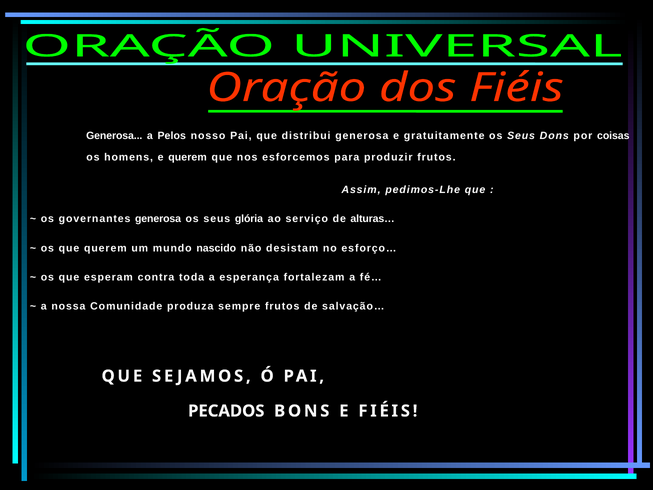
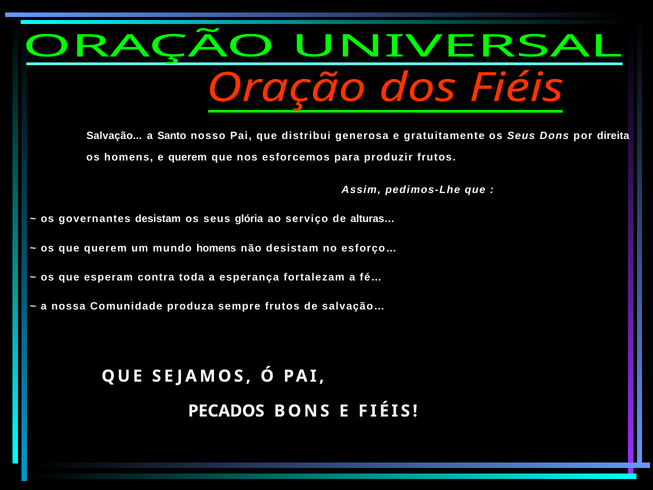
Generosa: Generosa -> Salvação (114, 135)
Pelos: Pelos -> Santo (172, 135)
coisas: coisas -> direita (613, 135)
governantes generosa: generosa -> desistam (158, 219)
mundo nascido: nascido -> homens (216, 248)
